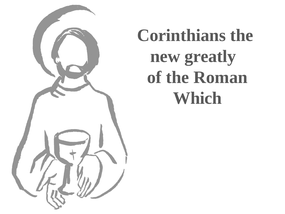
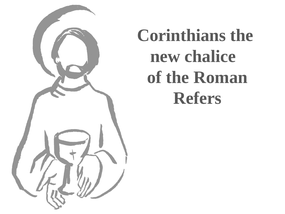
greatly: greatly -> chalice (210, 56)
Which: Which -> Refers (197, 98)
